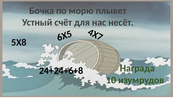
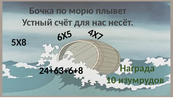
24+24+6+8: 24+24+6+8 -> 24+63+6+8 (61, 70)
